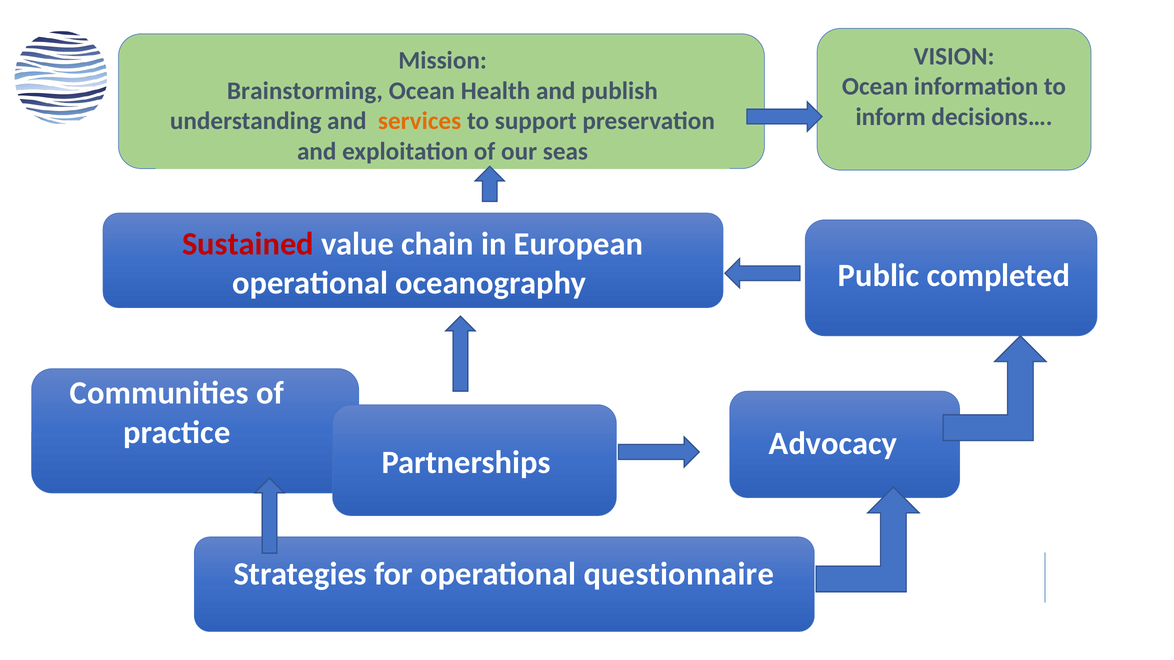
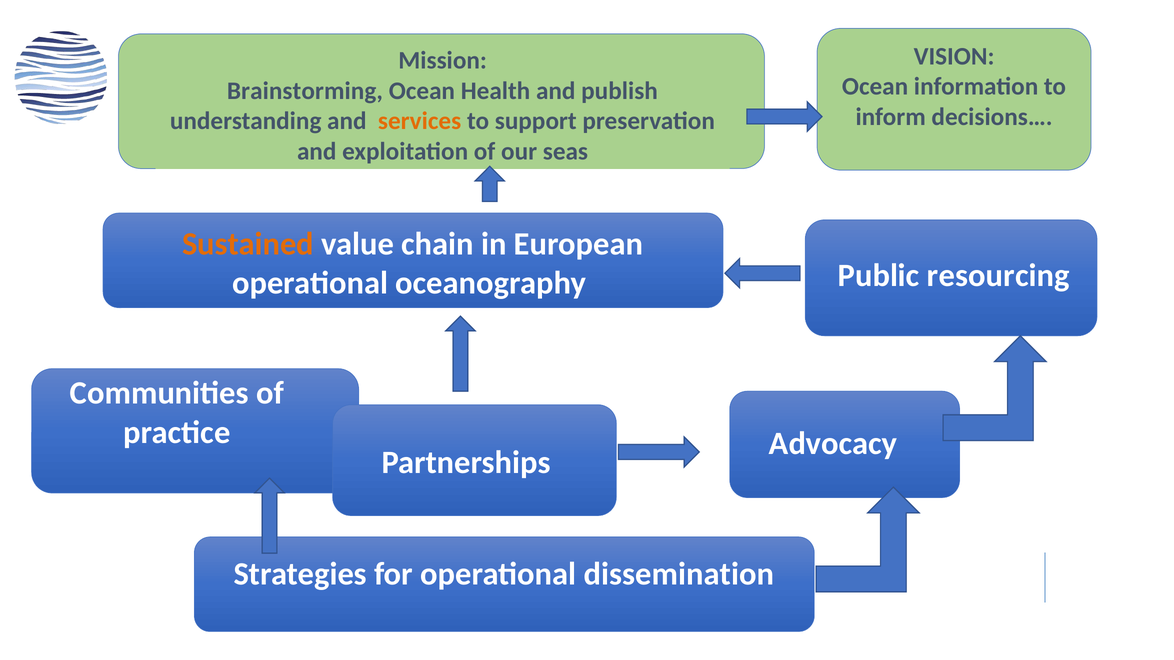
Sustained colour: red -> orange (248, 244)
completed: completed -> resourcing (998, 276)
questionnaire: questionnaire -> dissemination (679, 574)
